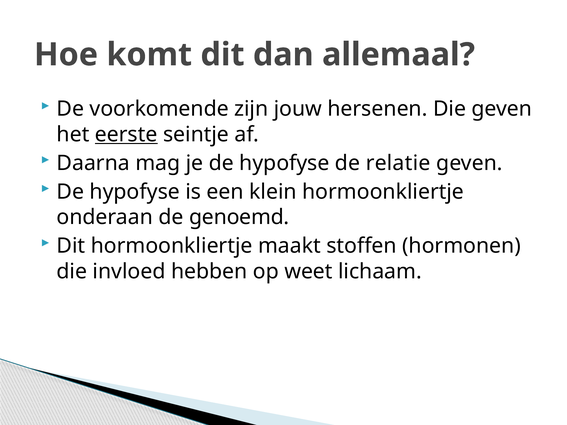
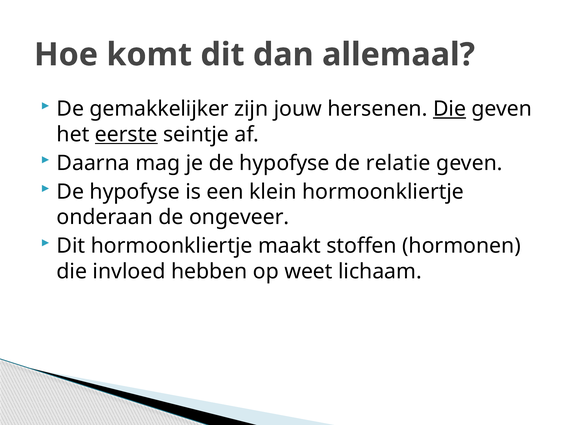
voorkomende: voorkomende -> gemakkelijker (159, 109)
Die underline: none -> present (450, 109)
genoemd: genoemd -> ongeveer (239, 217)
